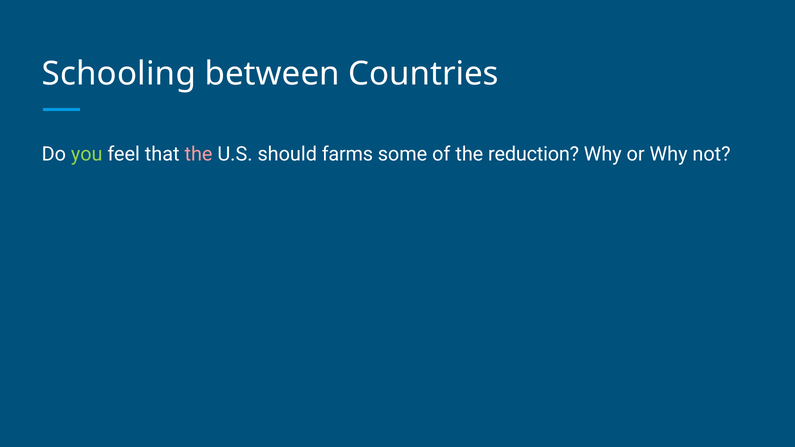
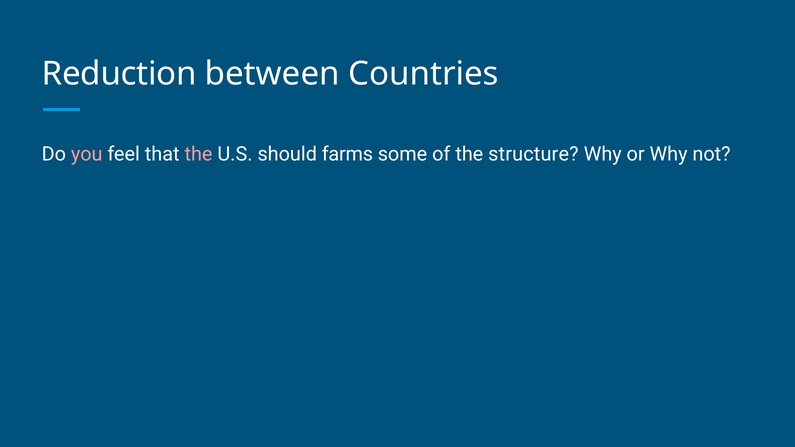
Schooling: Schooling -> Reduction (119, 74)
you colour: light green -> pink (87, 154)
reduction: reduction -> structure (533, 154)
